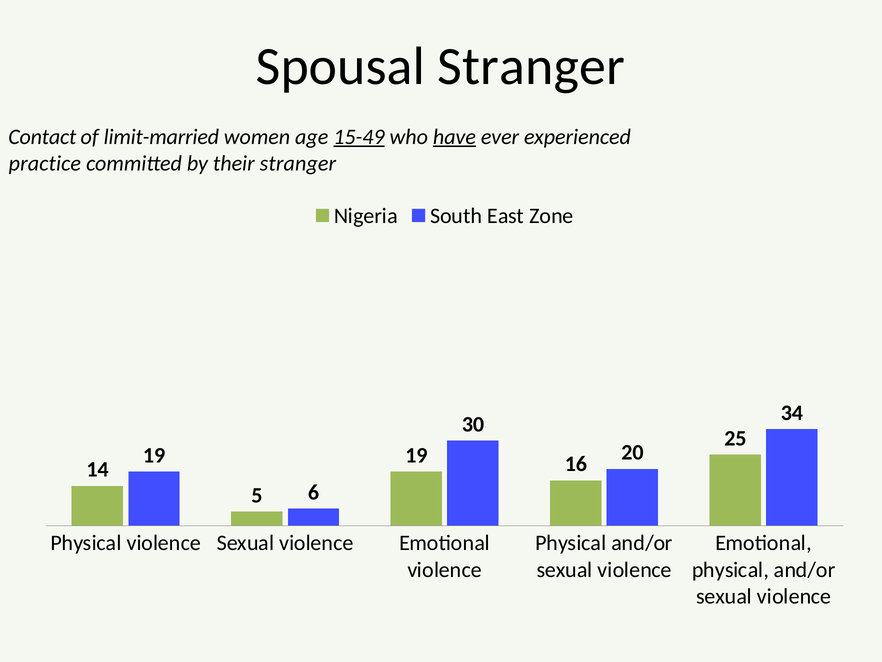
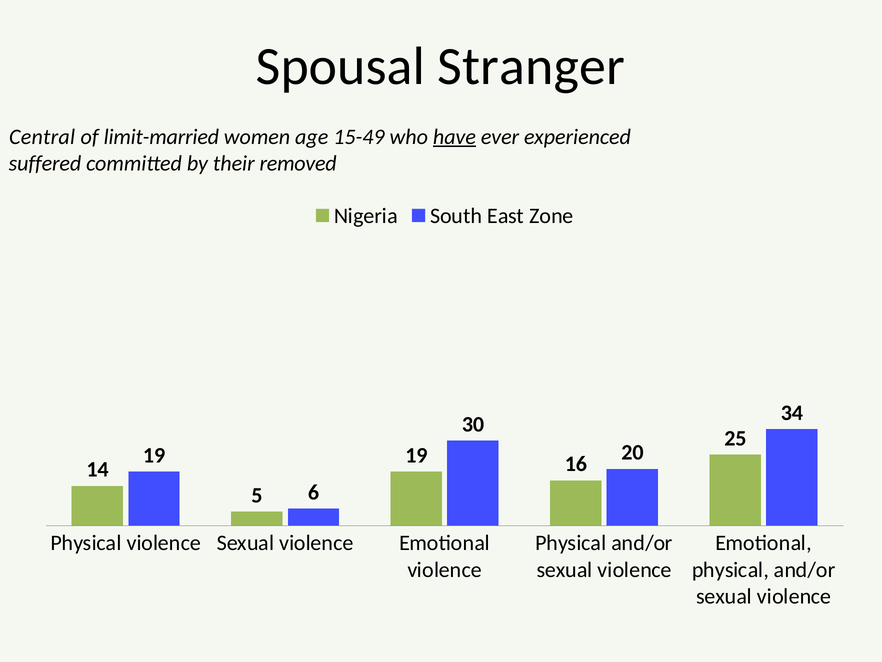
Contact: Contact -> Central (42, 137)
15-49 underline: present -> none (359, 137)
practice: practice -> suffered (45, 163)
their stranger: stranger -> removed (298, 163)
